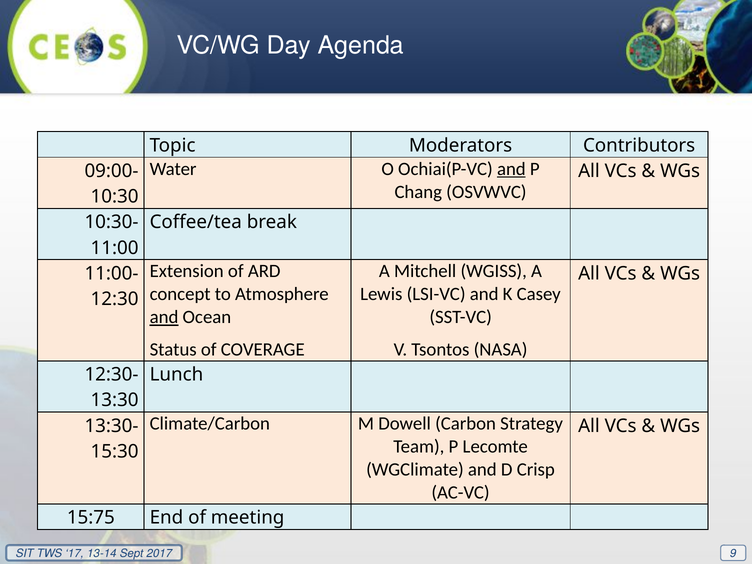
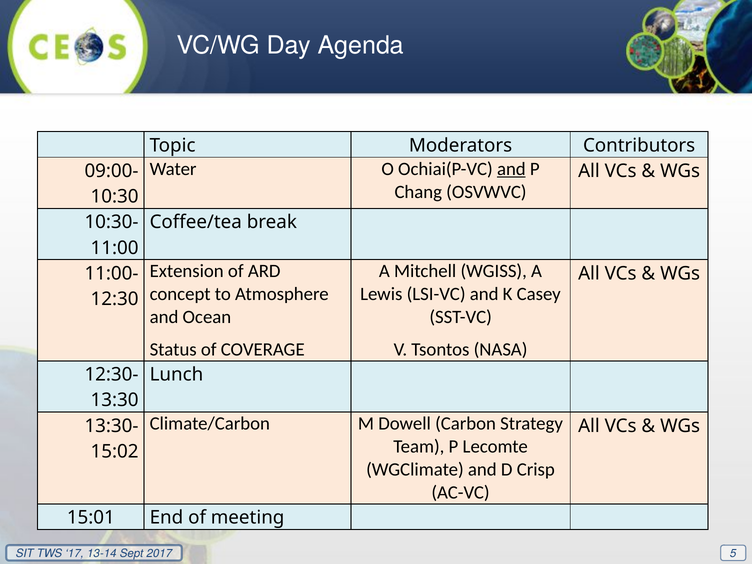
and underline: present -> none (164, 317)
15:30: 15:30 -> 15:02 (115, 451)
15:75: 15:75 -> 15:01 (91, 518)
9: 9 -> 5 (733, 554)
